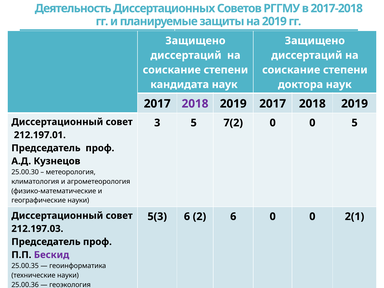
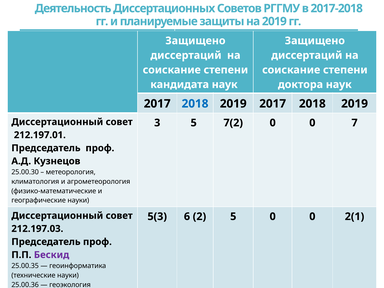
2018 colour: purple -> blue (195, 104)
0 5: 5 -> 7 (355, 123)
2 6: 6 -> 5 (233, 217)
